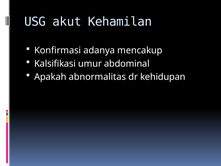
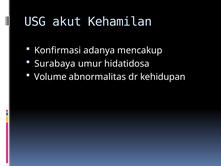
Kalsifikasi: Kalsifikasi -> Surabaya (55, 64)
abdominal: abdominal -> hidatidosa (127, 64)
Apakah: Apakah -> Volume (50, 77)
